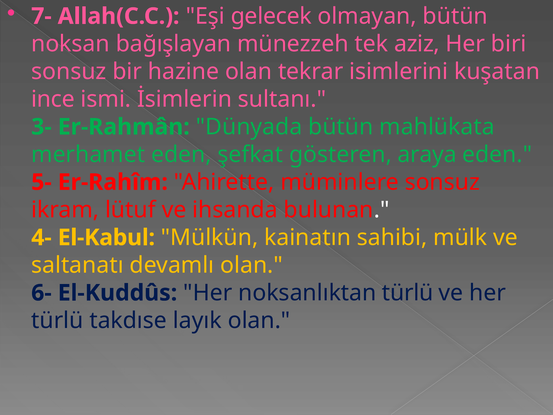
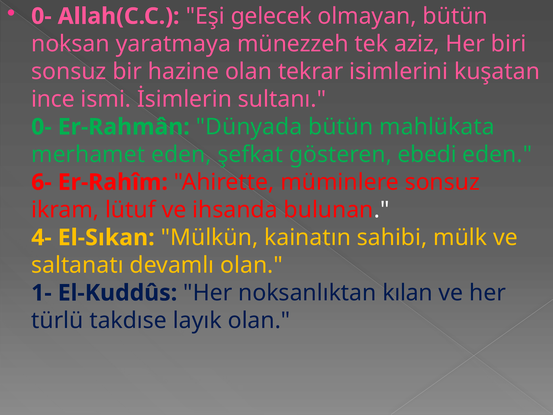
7-: 7- -> 0- (41, 16)
bağışlayan: bağışlayan -> yaratmaya (173, 44)
3-: 3- -> 0- (41, 127)
araya: araya -> ebedi (427, 154)
5-: 5- -> 6- (41, 182)
El-Kabul: El-Kabul -> El-Sıkan (106, 237)
6-: 6- -> 1- (41, 293)
noksanlıktan türlü: türlü -> kılan (408, 293)
